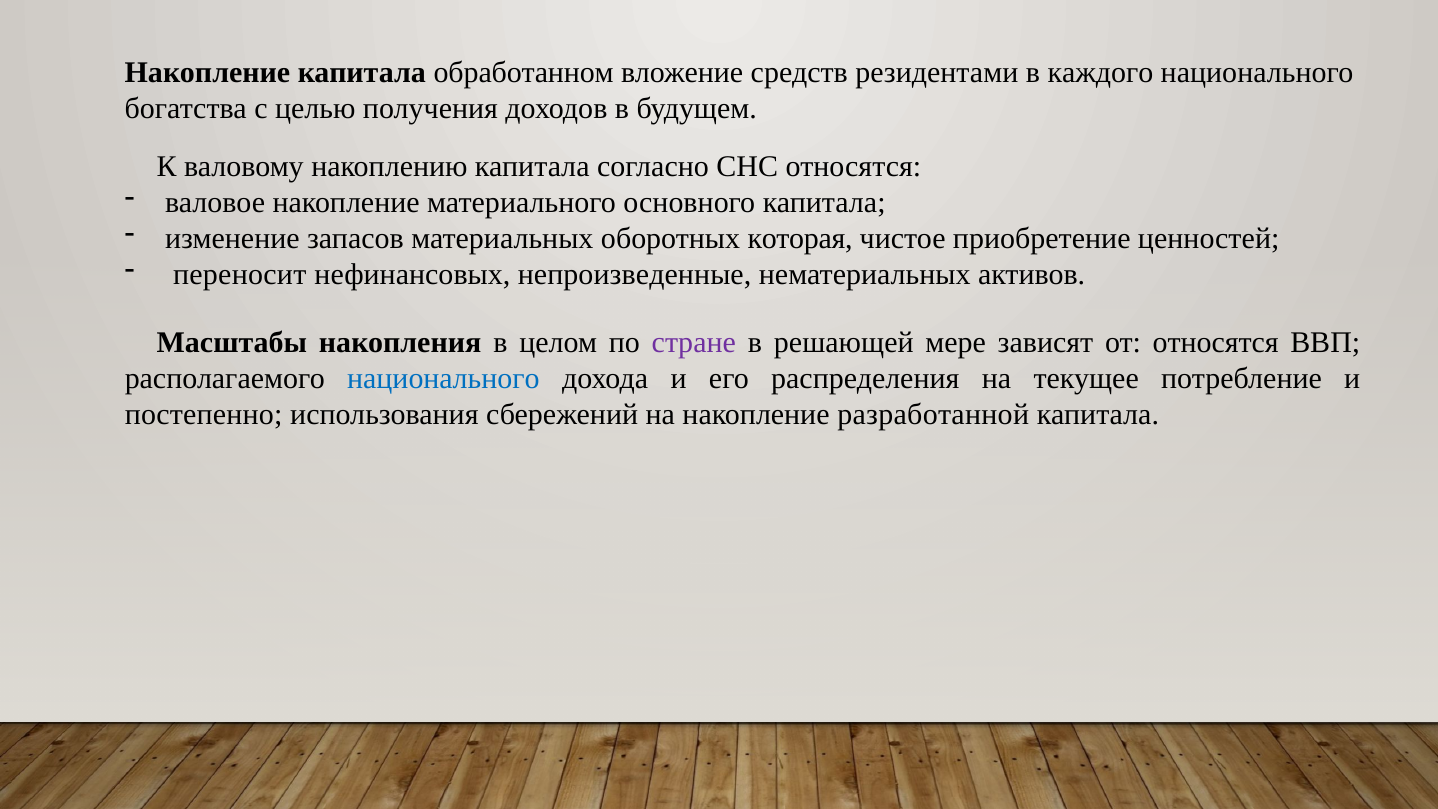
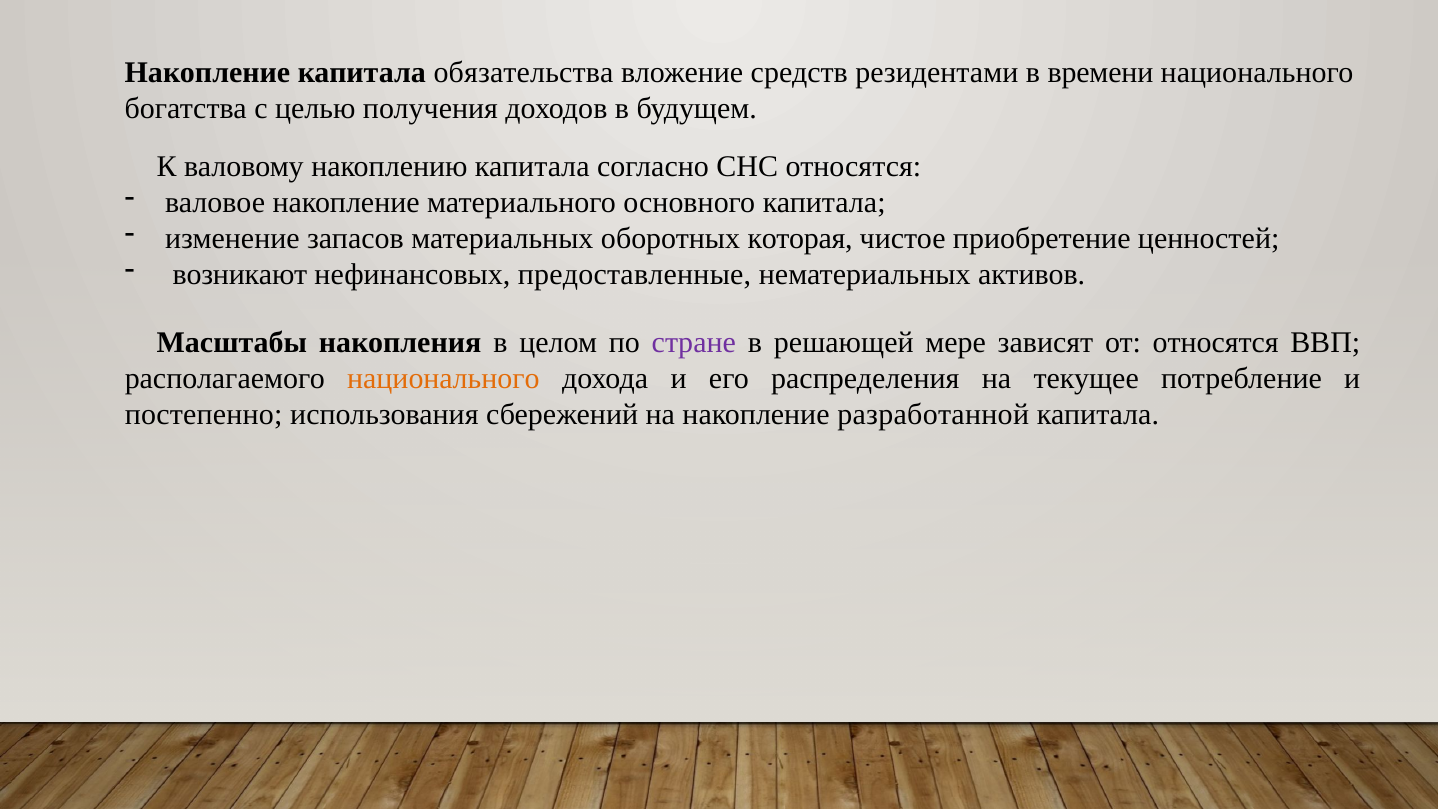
обработанном: обработанном -> обязательства (524, 73)
каждого: каждого -> времени (1100, 73)
переносит: переносит -> возникают (240, 274)
непроизведенные: непроизведенные -> предоставленные (634, 274)
национального colour: blue -> orange (443, 379)
